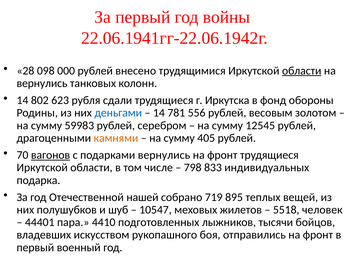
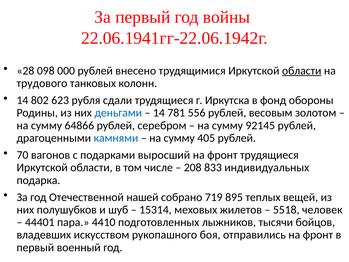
вернулись: вернулись -> трудового (42, 83)
59983: 59983 -> 64866 (79, 125)
12545: 12545 -> 92145 (260, 125)
камнями colour: orange -> blue (116, 138)
вагонов underline: present -> none (51, 155)
подарками вернулись: вернулись -> выросший (164, 155)
798: 798 -> 208 (193, 167)
10547: 10547 -> 15314 (155, 210)
